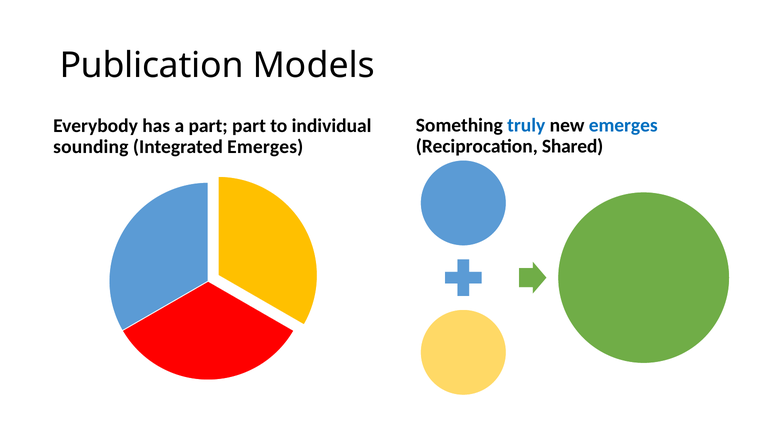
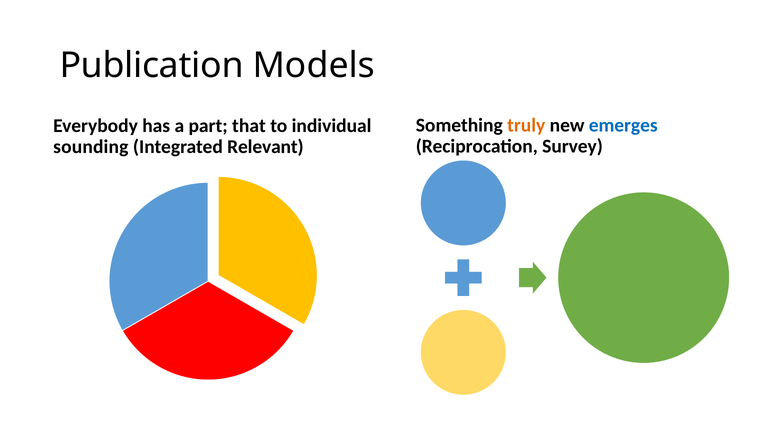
truly colour: blue -> orange (526, 126)
part part: part -> that (249, 126)
Shared: Shared -> Survey (573, 147)
Integrated Emerges: Emerges -> Relevant (265, 147)
